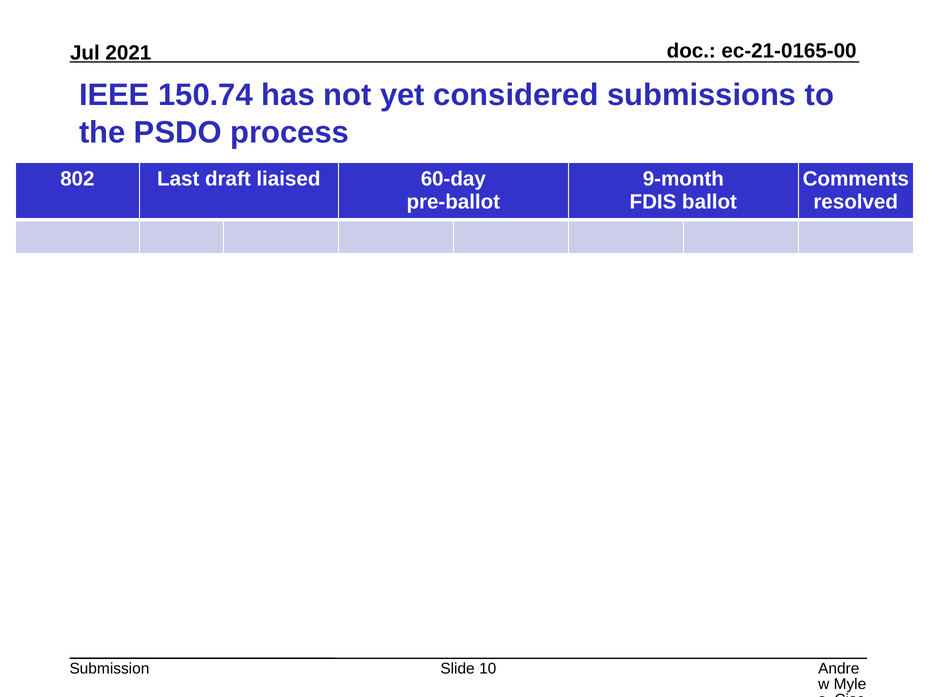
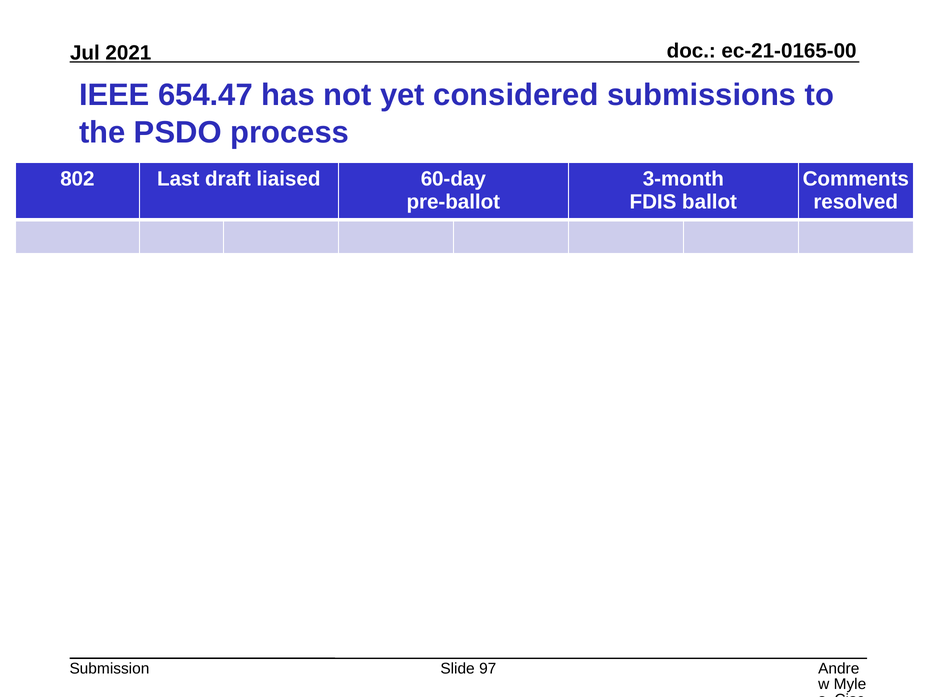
150.74: 150.74 -> 654.47 (205, 95)
9-month: 9-month -> 3-month (683, 179)
10: 10 -> 97 (488, 668)
